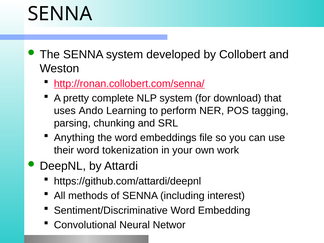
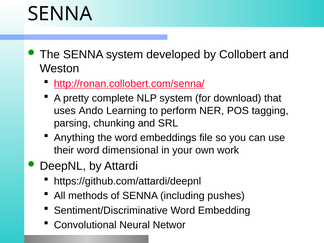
tokenization: tokenization -> dimensional (130, 150)
interest: interest -> pushes (226, 196)
